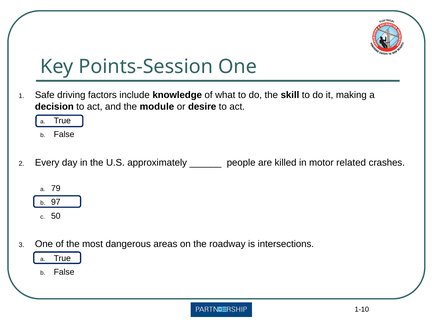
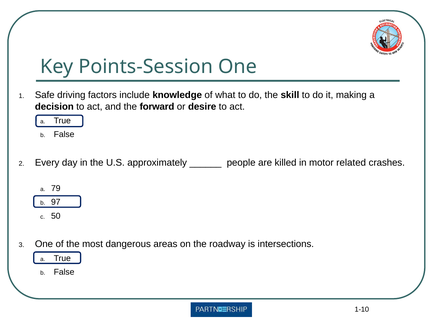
module: module -> forward (157, 107)
